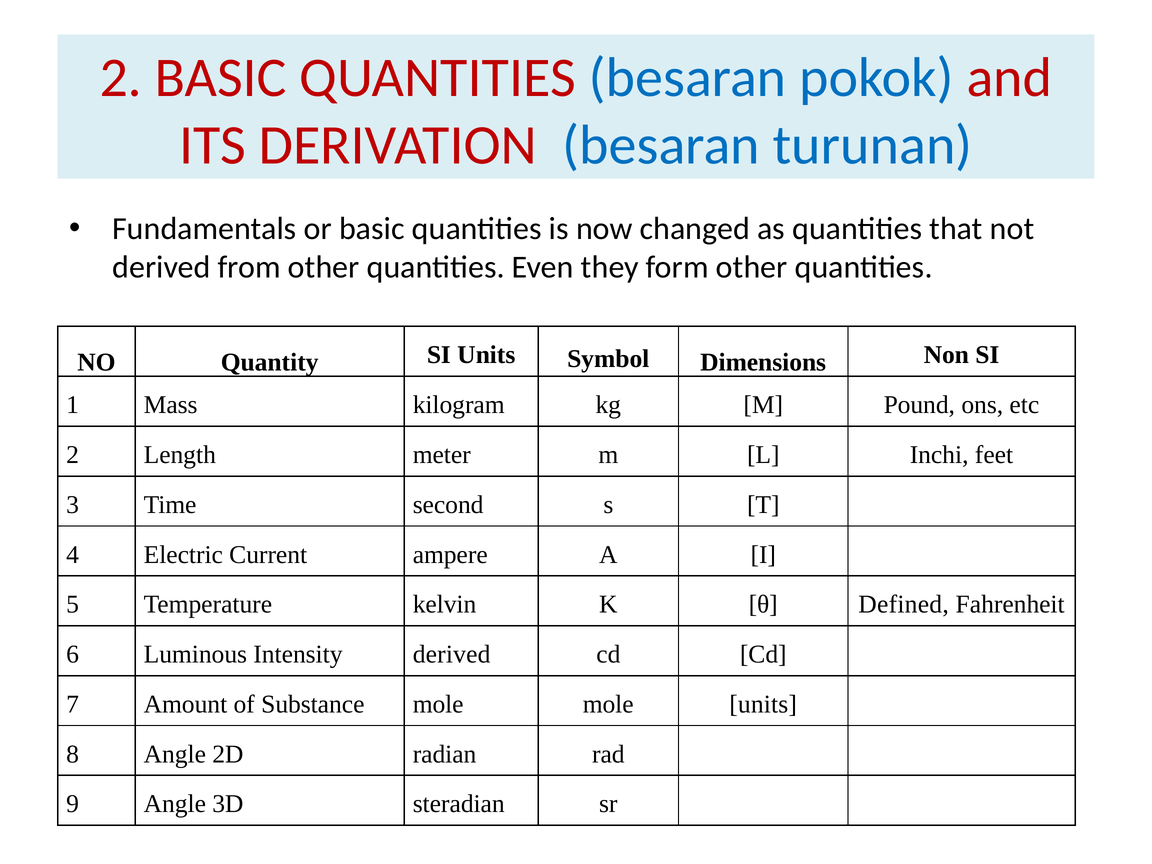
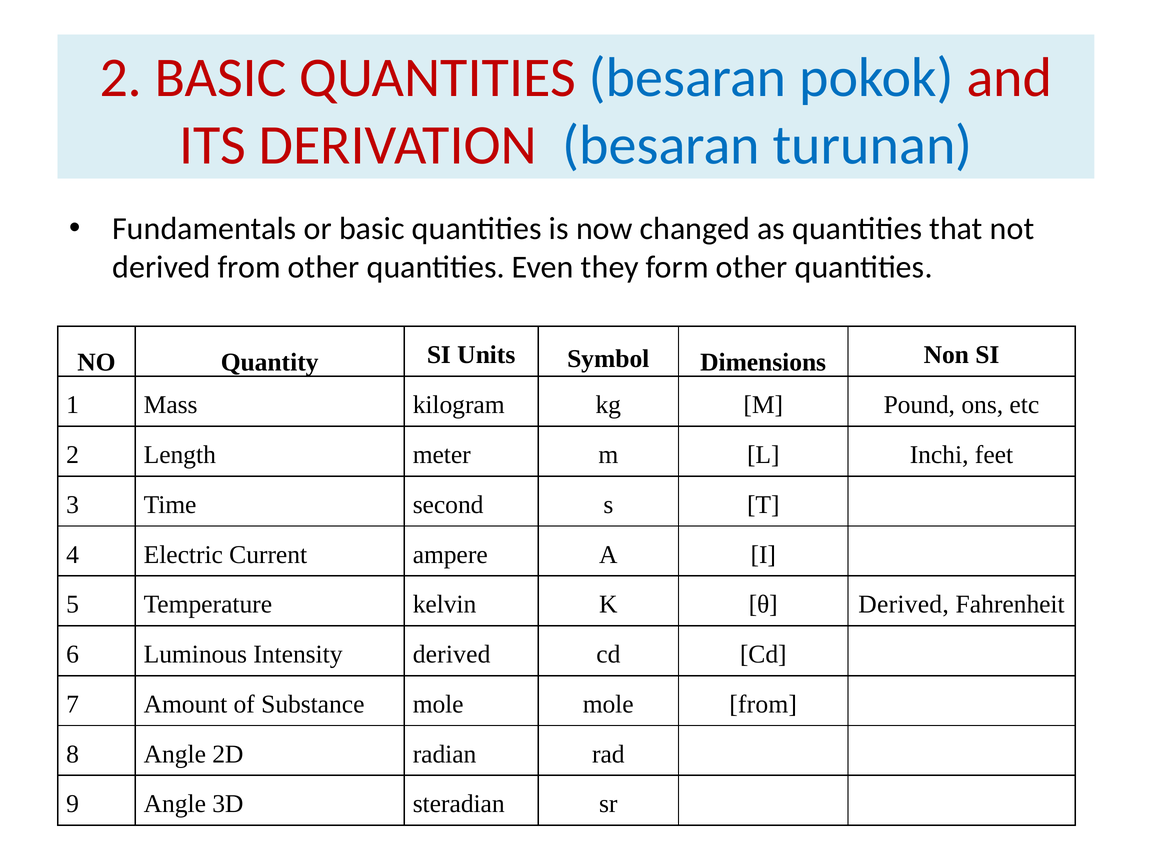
θ Defined: Defined -> Derived (904, 604)
mole units: units -> from (763, 704)
